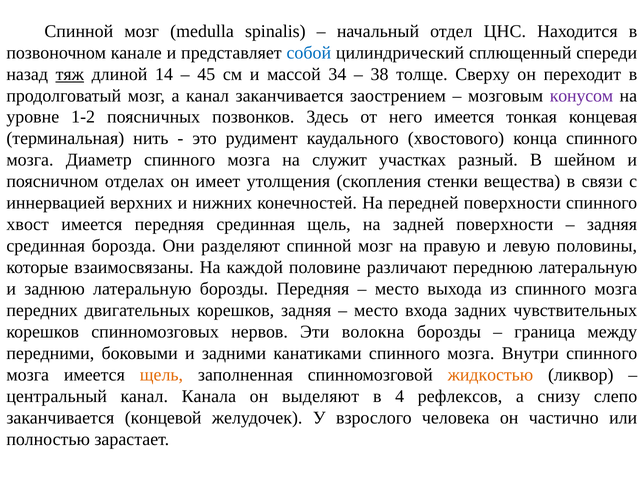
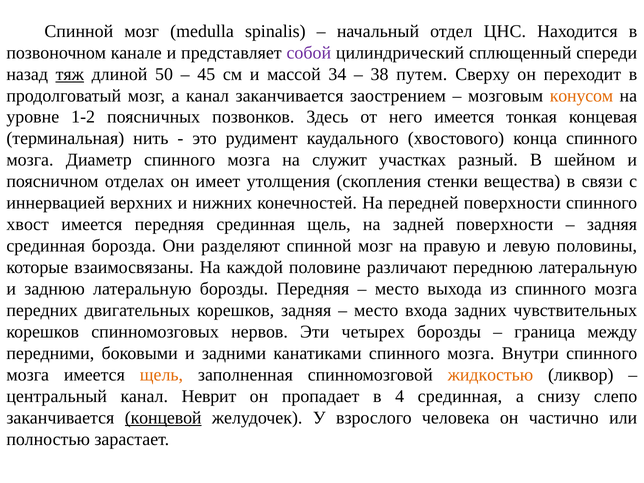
собой colour: blue -> purple (309, 53)
14: 14 -> 50 (164, 74)
толще: толще -> путем (422, 74)
конусом colour: purple -> orange (581, 96)
волокна: волокна -> четырех (373, 332)
Канала: Канала -> Неврит (209, 396)
выделяют: выделяют -> пропадает (321, 396)
4 рефлексов: рефлексов -> срединная (460, 396)
концевой underline: none -> present (163, 418)
